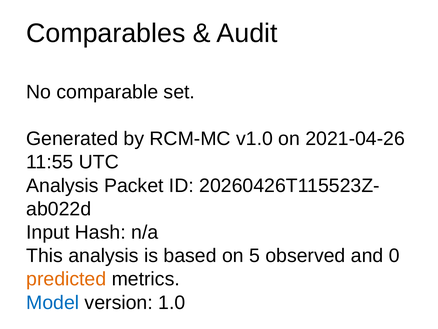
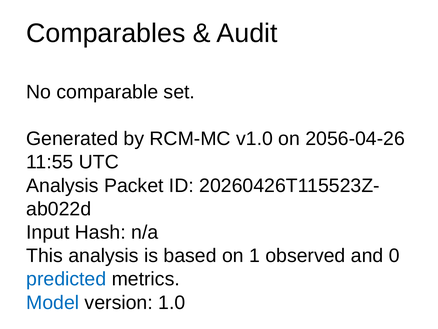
2021-04-26: 2021-04-26 -> 2056-04-26 (355, 139)
5: 5 -> 1 (255, 255)
predicted colour: orange -> blue (66, 279)
